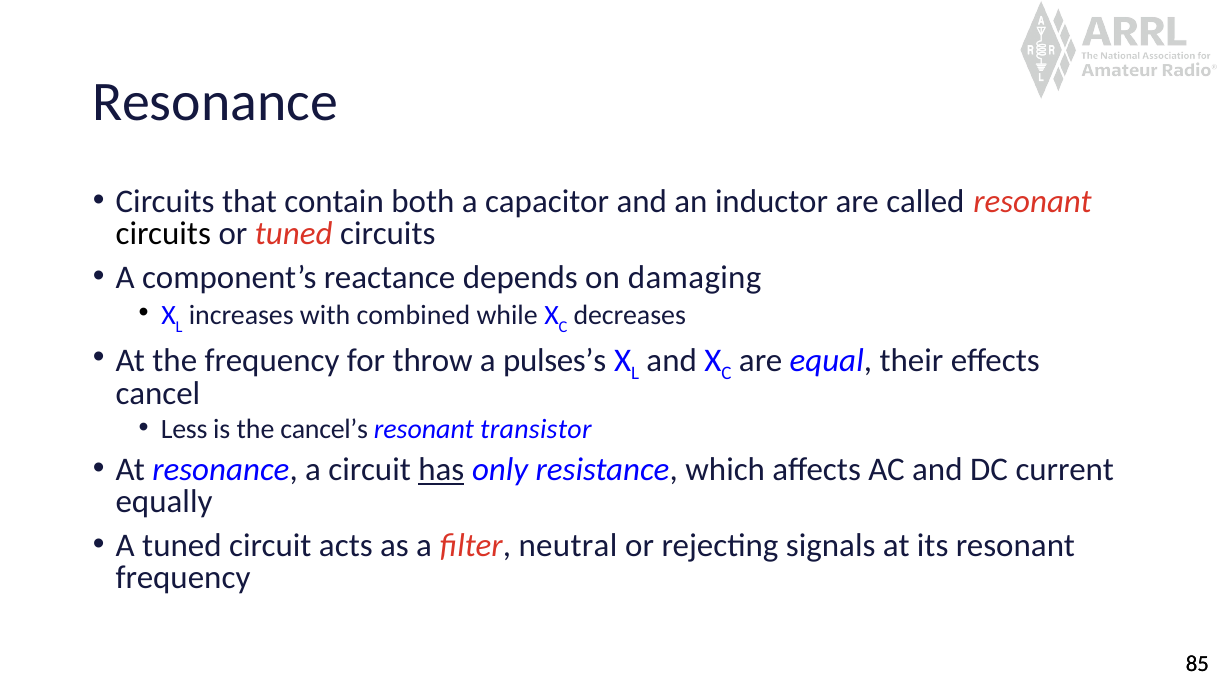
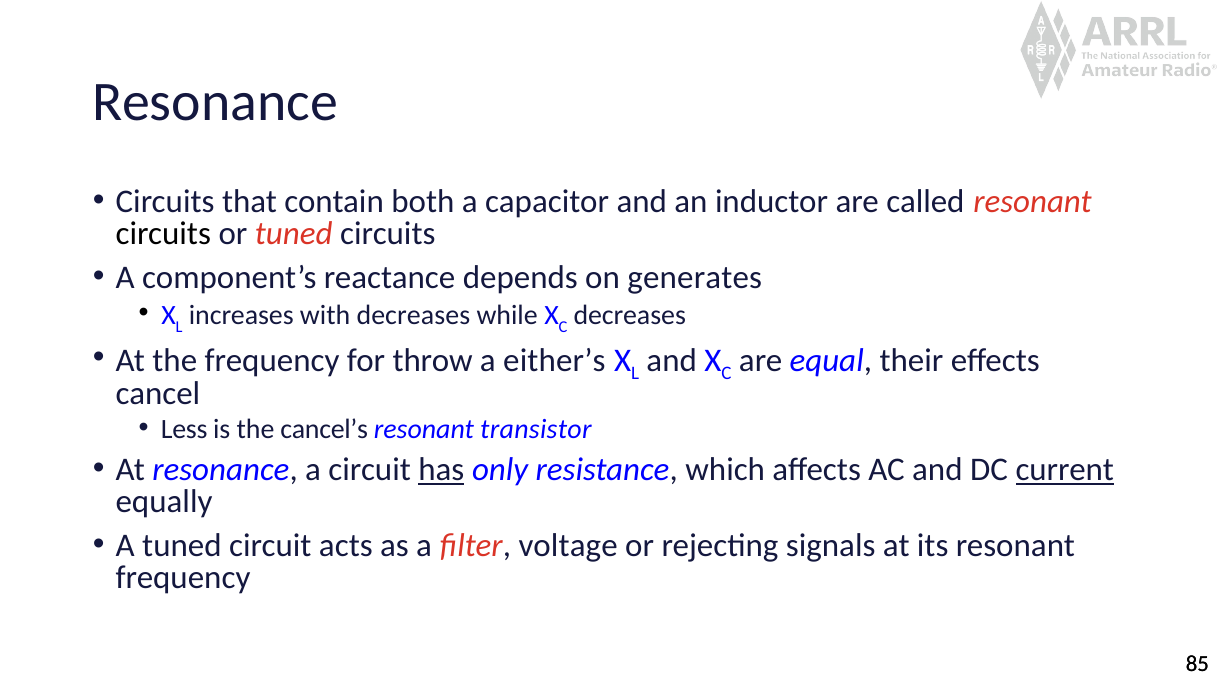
damaging: damaging -> generates (695, 277)
with combined: combined -> decreases (413, 316)
pulses’s: pulses’s -> either’s (554, 361)
current underline: none -> present (1065, 470)
neutral: neutral -> voltage (568, 546)
